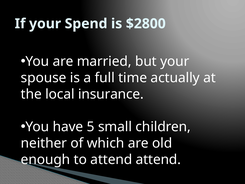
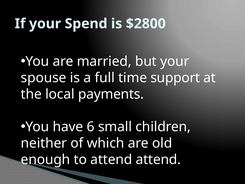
actually: actually -> support (175, 78)
insurance: insurance -> payments (111, 94)
5: 5 -> 6 (91, 127)
